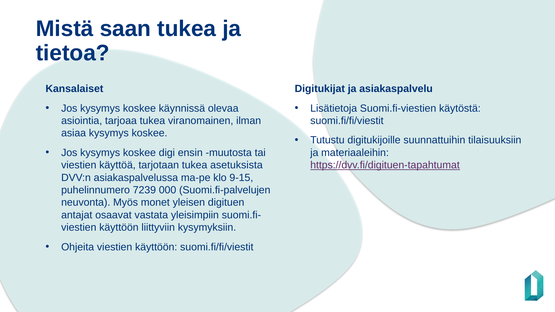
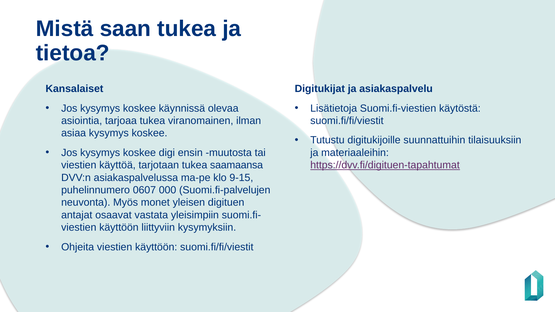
asetuksista: asetuksista -> saamaansa (237, 165)
7239: 7239 -> 0607 (144, 190)
